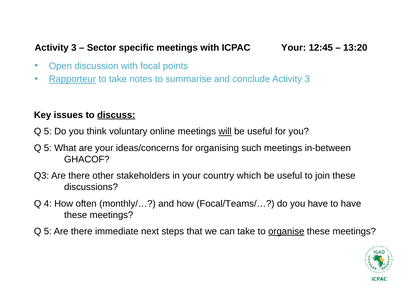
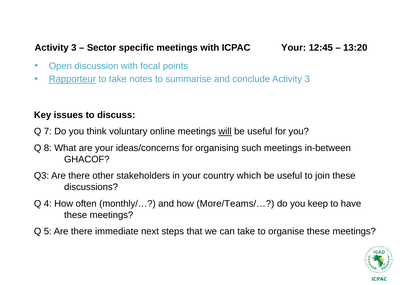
discuss underline: present -> none (116, 115)
5: 5 -> 7 (48, 131)
5: 5 -> 8 (48, 148)
Focal/Teams/…: Focal/Teams/… -> More/Teams/… (235, 203)
you have: have -> keep (318, 203)
organise underline: present -> none (286, 231)
